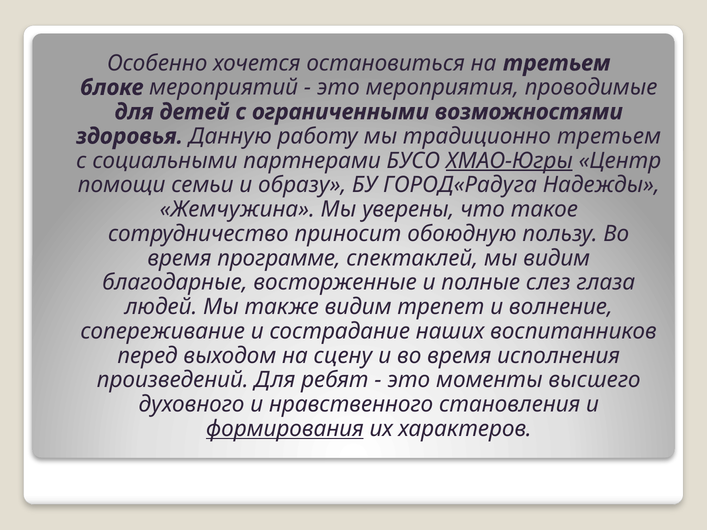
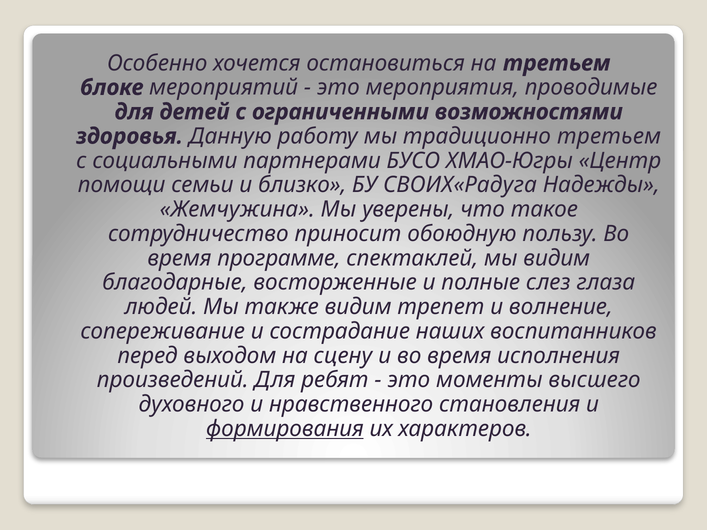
ХМАО-Югры underline: present -> none (509, 161)
образу: образу -> близко (302, 185)
ГОРОД«Радуга: ГОРОД«Радуга -> СВОИХ«Радуга (460, 185)
